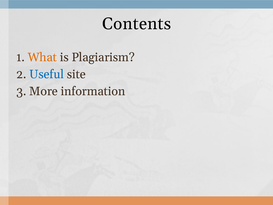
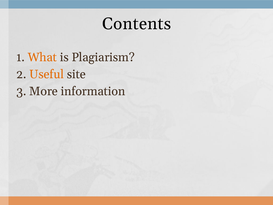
Useful colour: blue -> orange (47, 74)
